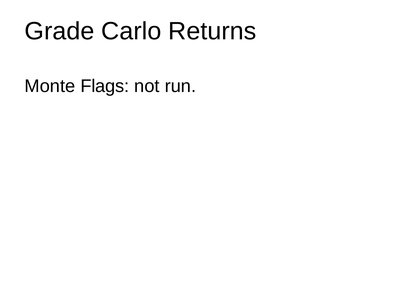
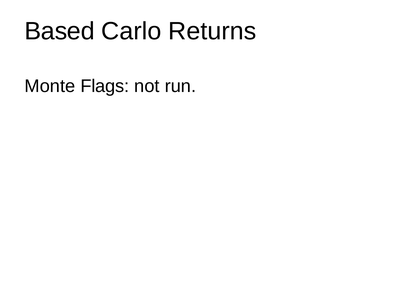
Grade: Grade -> Based (60, 31)
